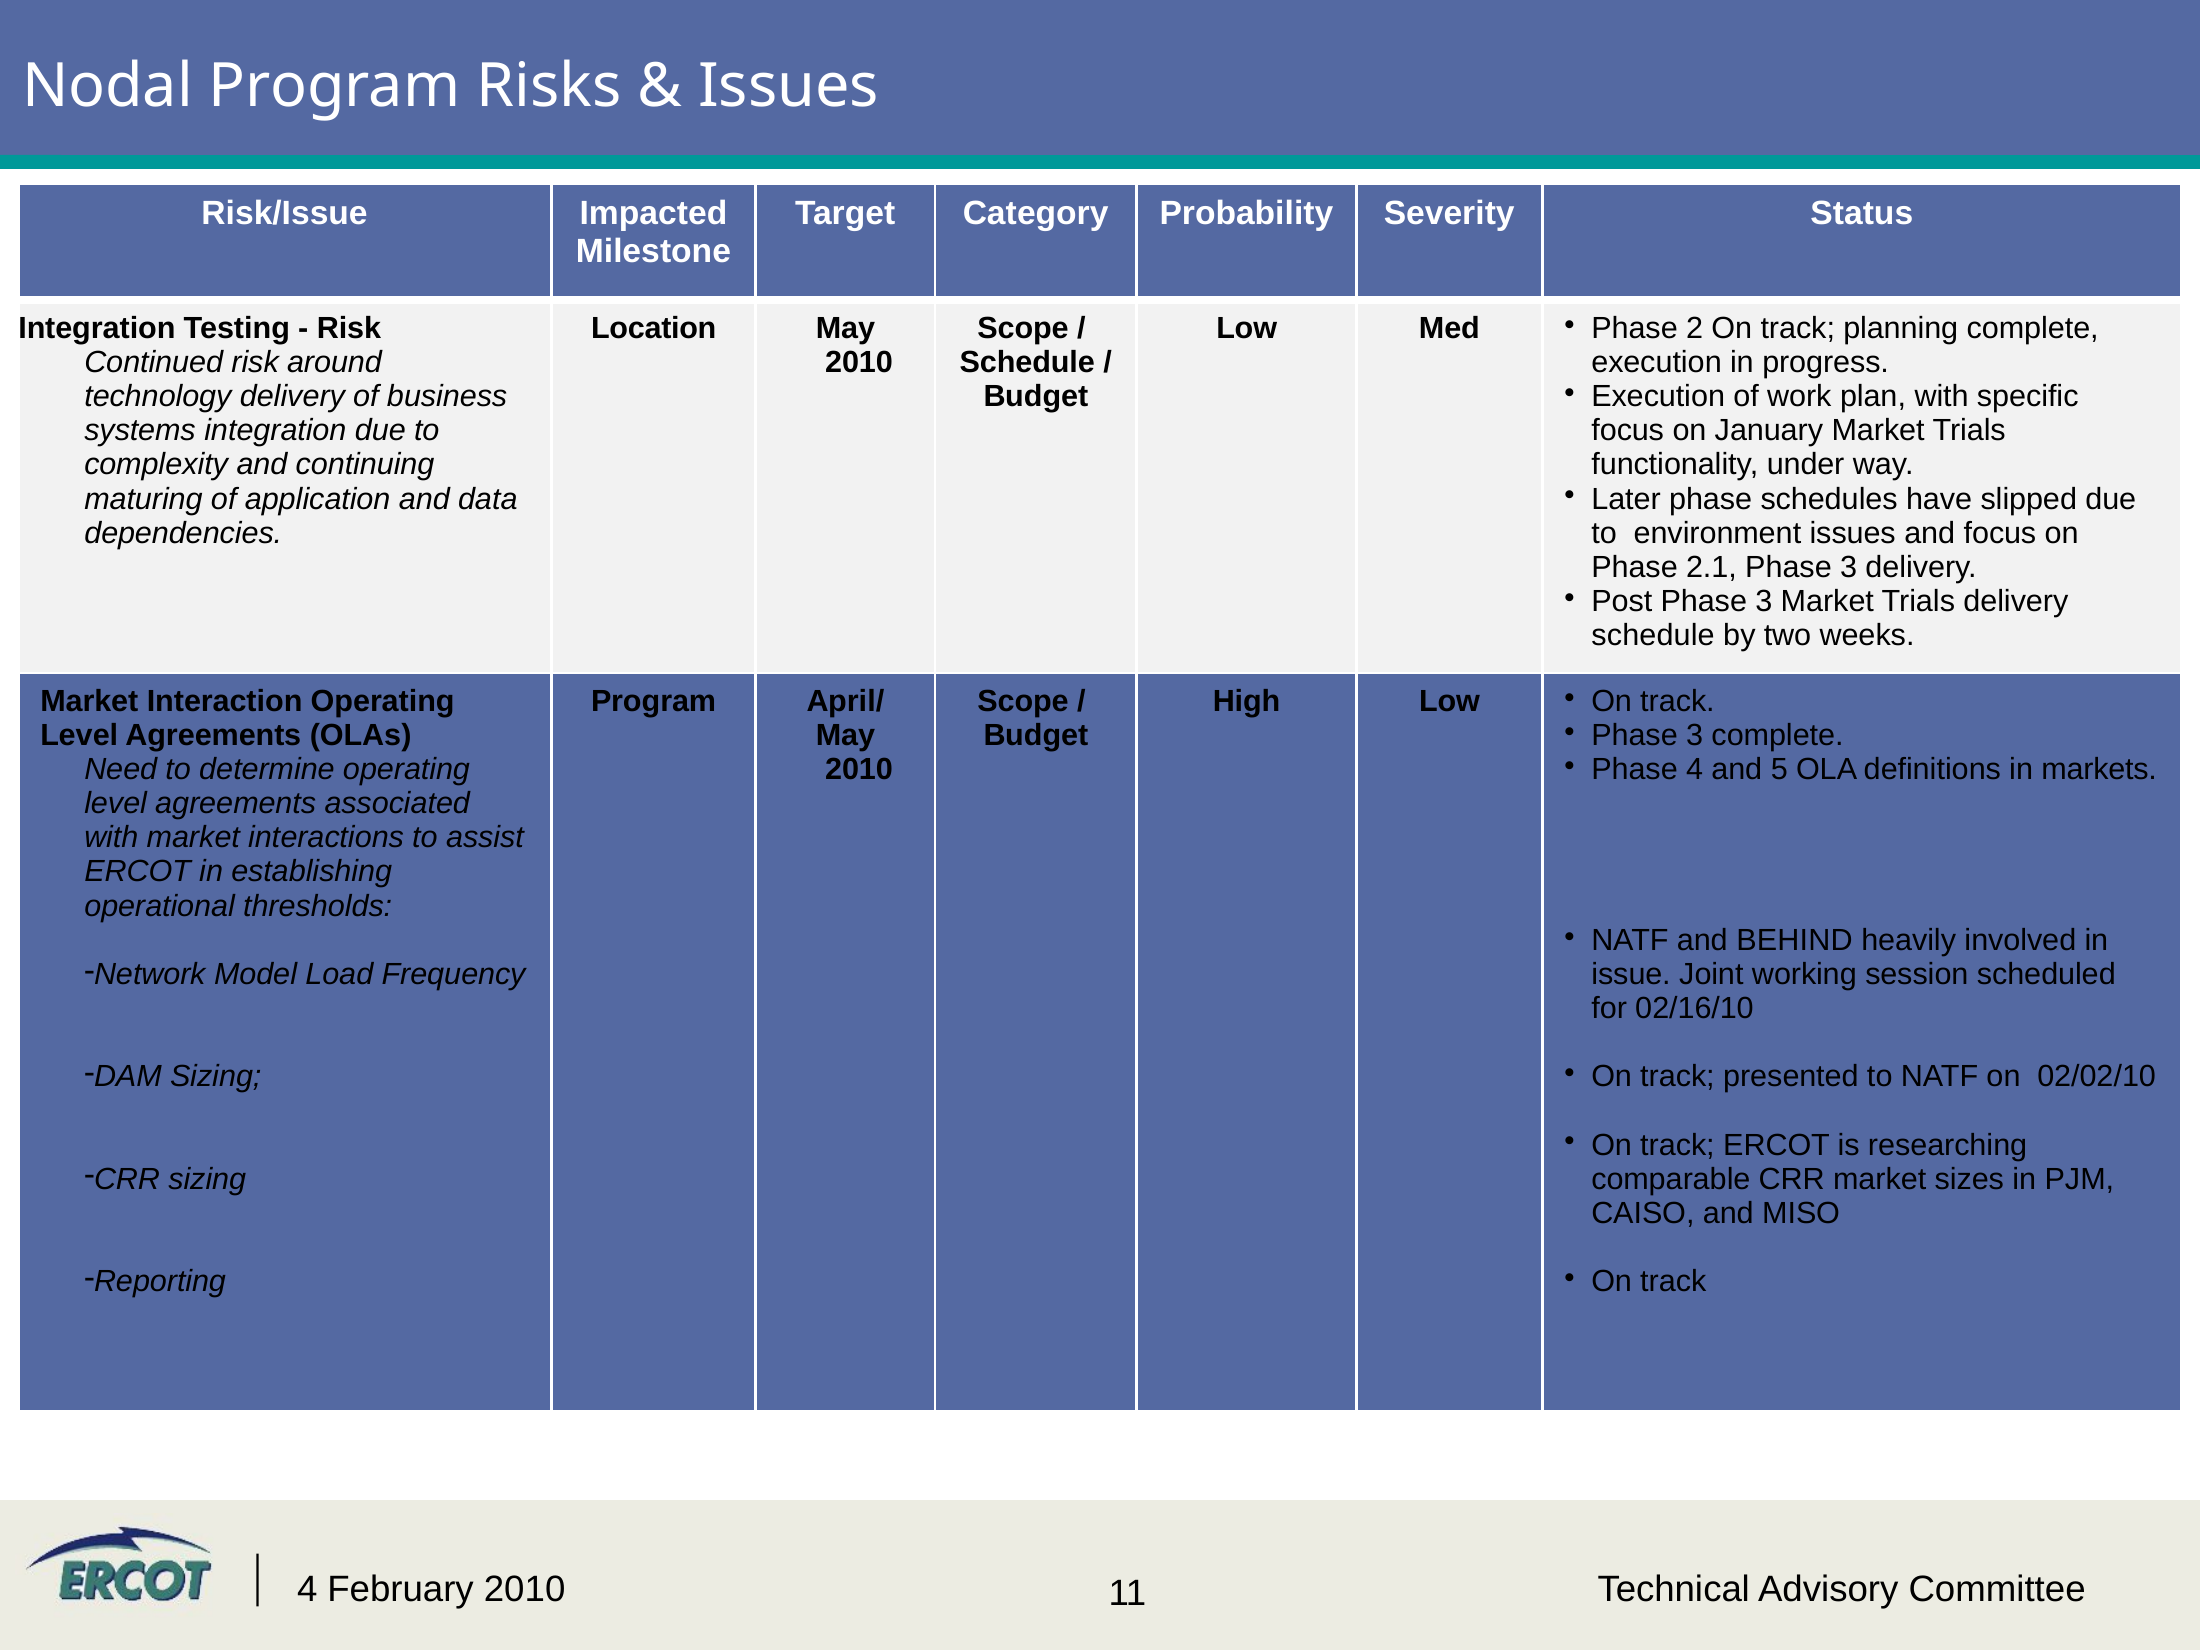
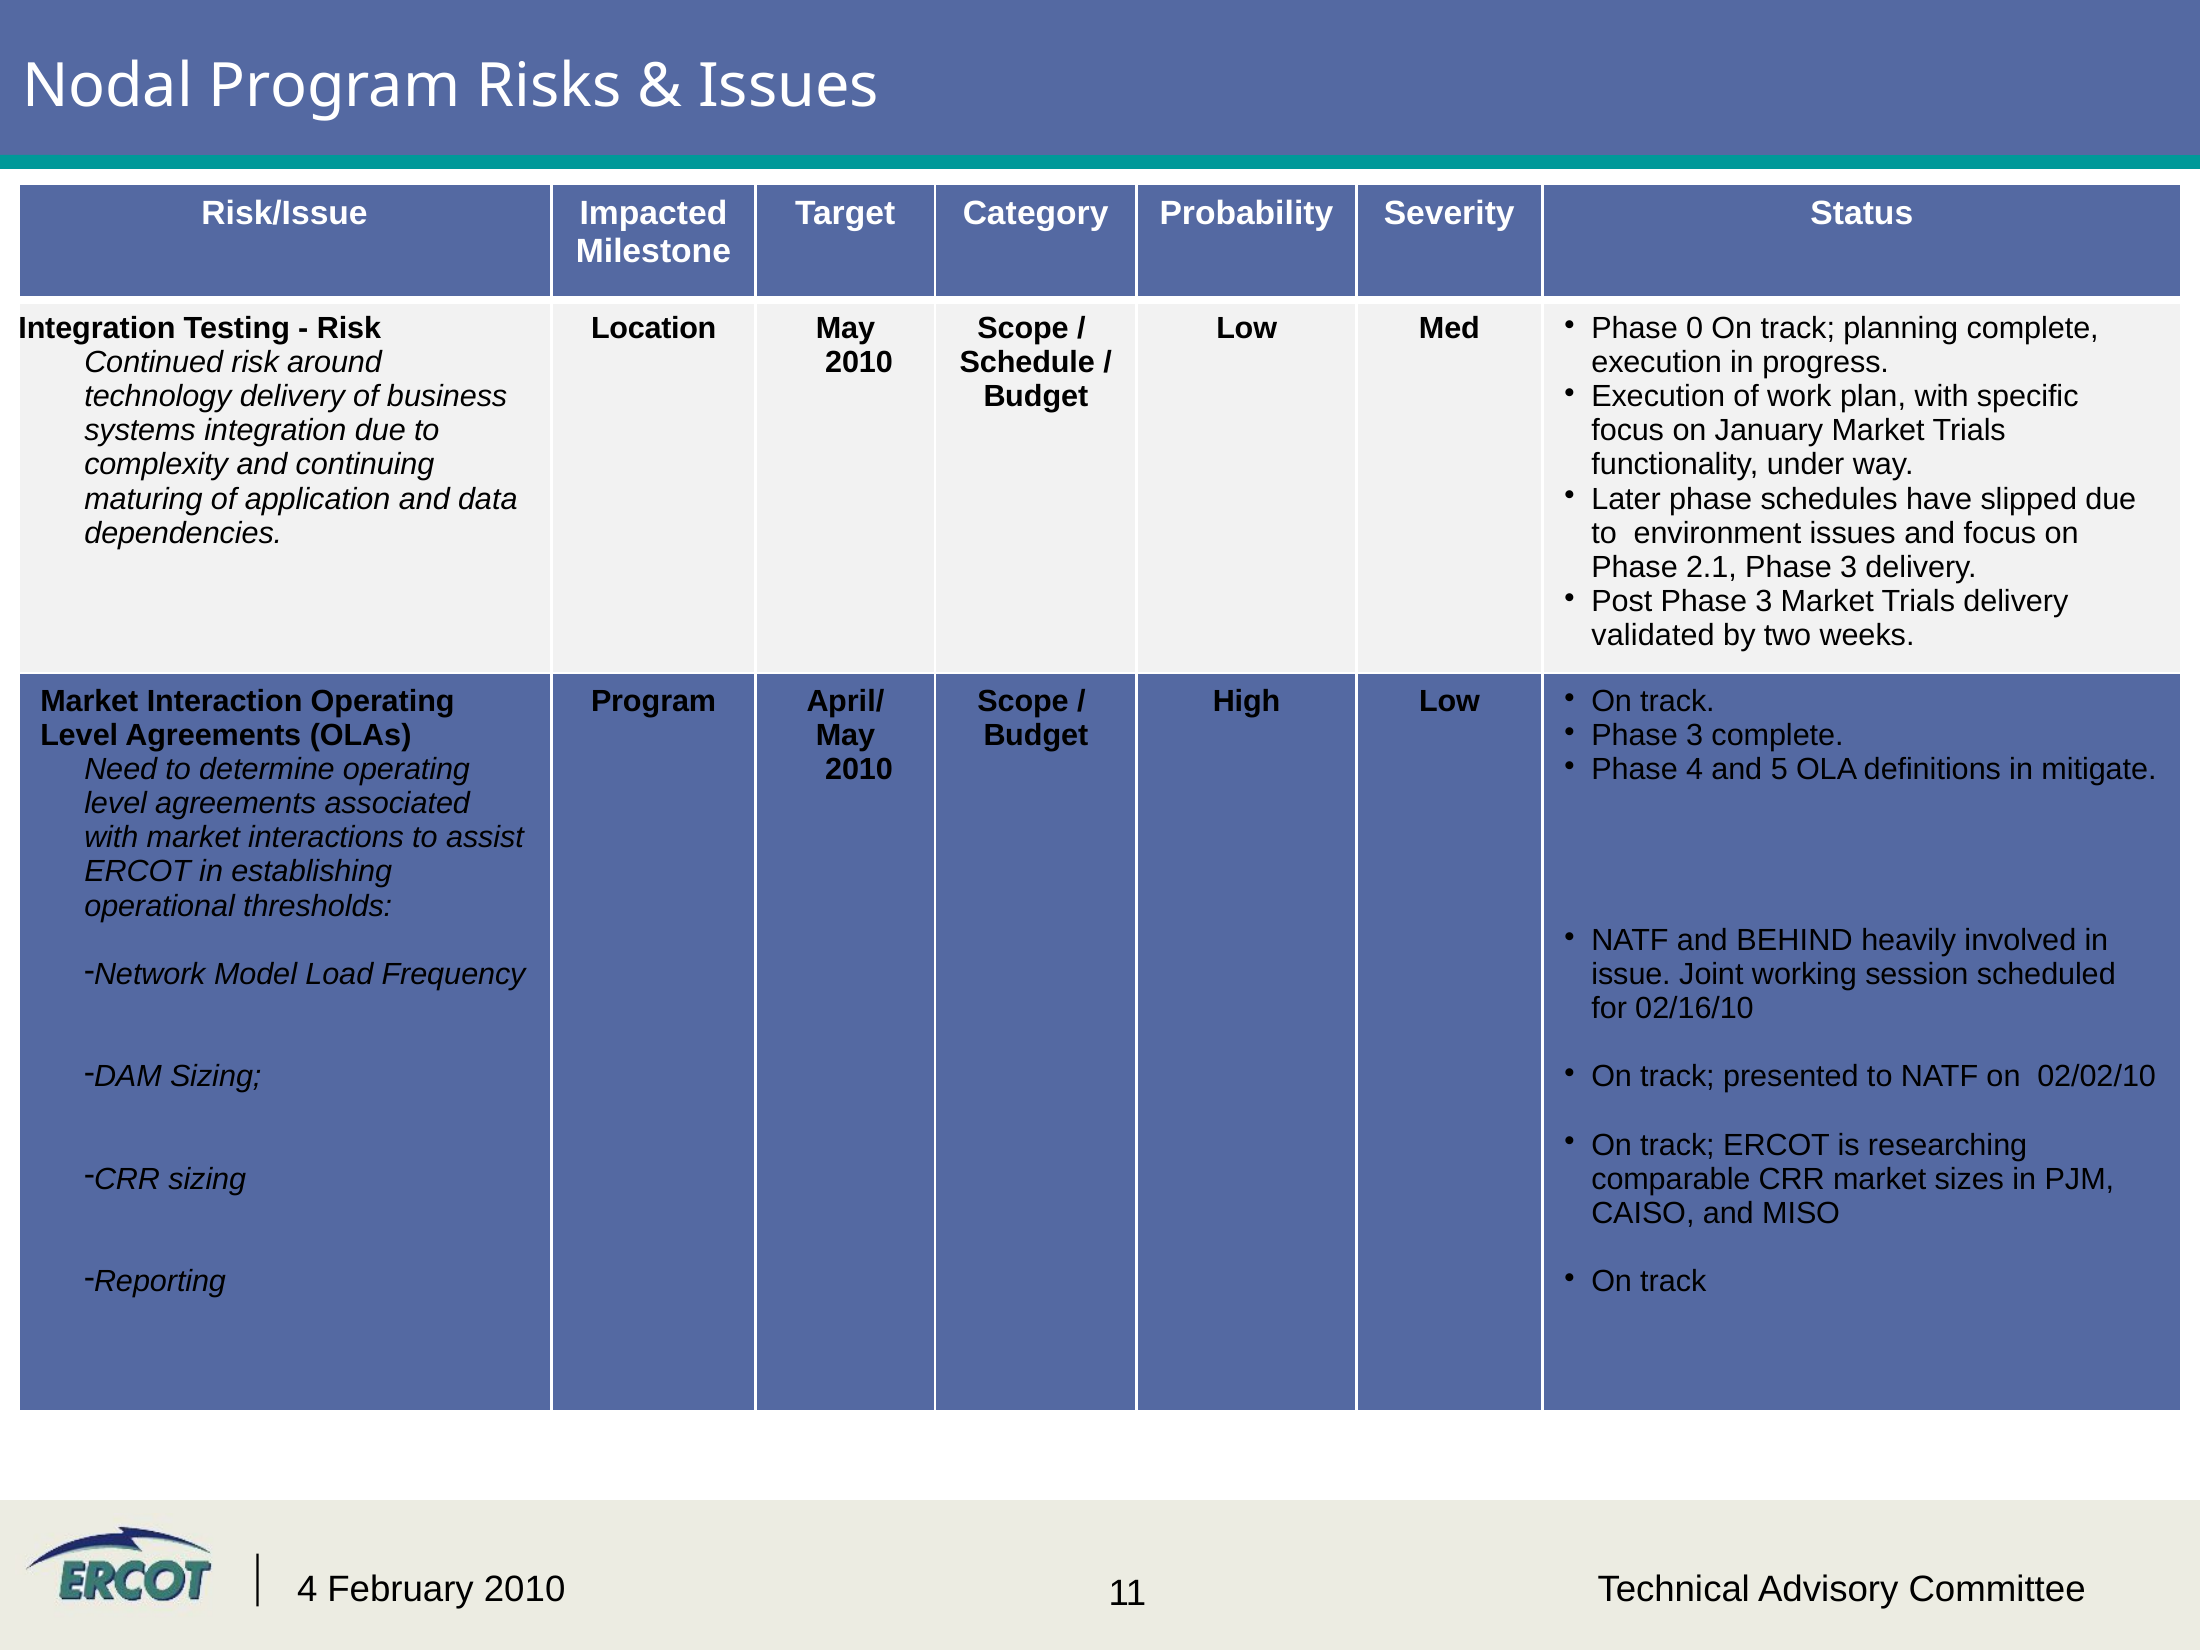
2: 2 -> 0 (1695, 328)
schedule: schedule -> validated (1653, 635)
markets: markets -> mitigate (2099, 770)
